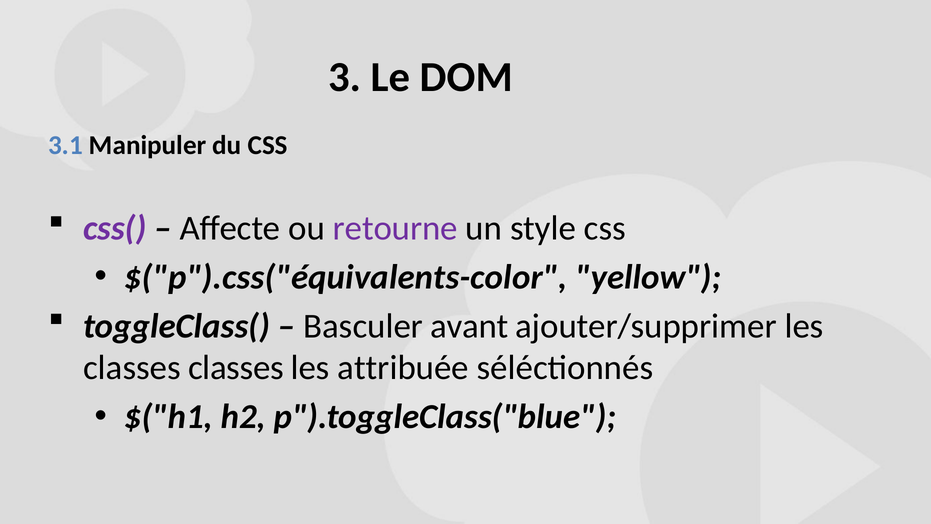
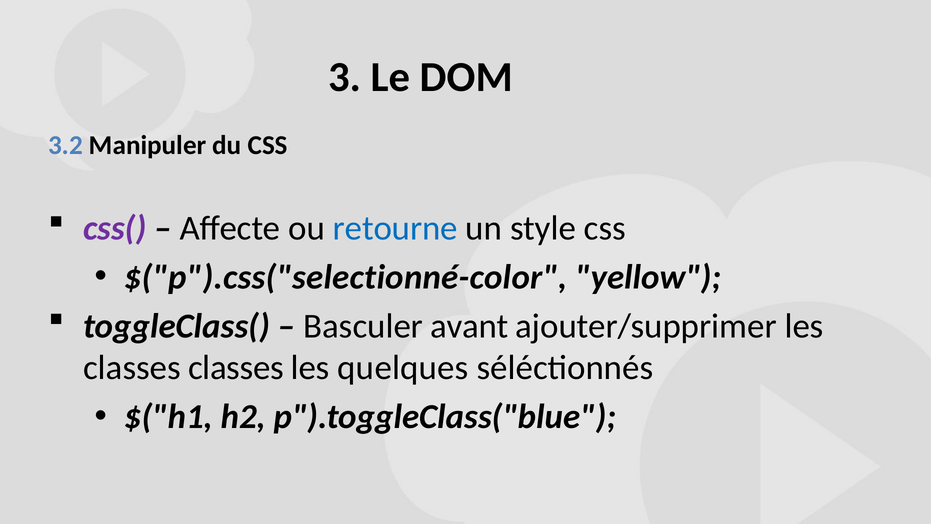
3.1: 3.1 -> 3.2 (66, 145)
retourne colour: purple -> blue (395, 228)
$("p").css("équivalents-color: $("p").css("équivalents-color -> $("p").css("selectionné-color (346, 277)
attribuée: attribuée -> quelques (403, 368)
